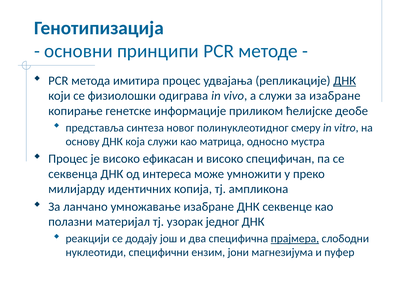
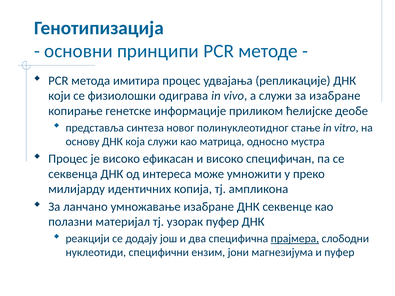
ДНК underline: present -> none (345, 81)
смеру: смеру -> стање (306, 128)
узорак једног: једног -> пуфер (222, 222)
